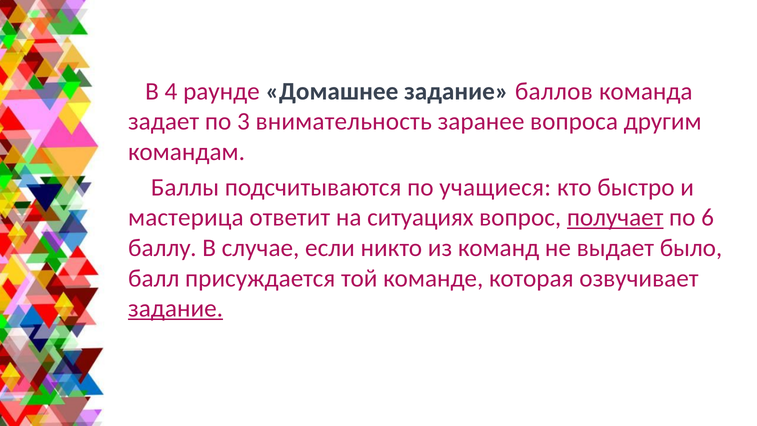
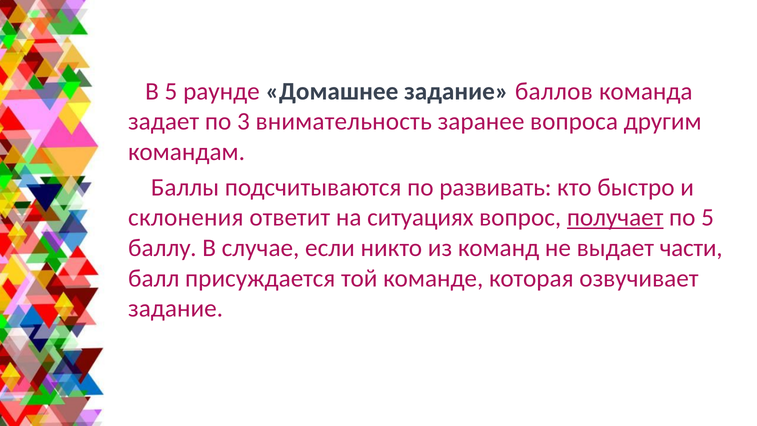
В 4: 4 -> 5 (171, 91)
учащиеся: учащиеся -> развивать (495, 187)
мастерица: мастерица -> склонения (186, 217)
по 6: 6 -> 5 (708, 217)
было: было -> части (691, 248)
задание underline: present -> none (176, 308)
